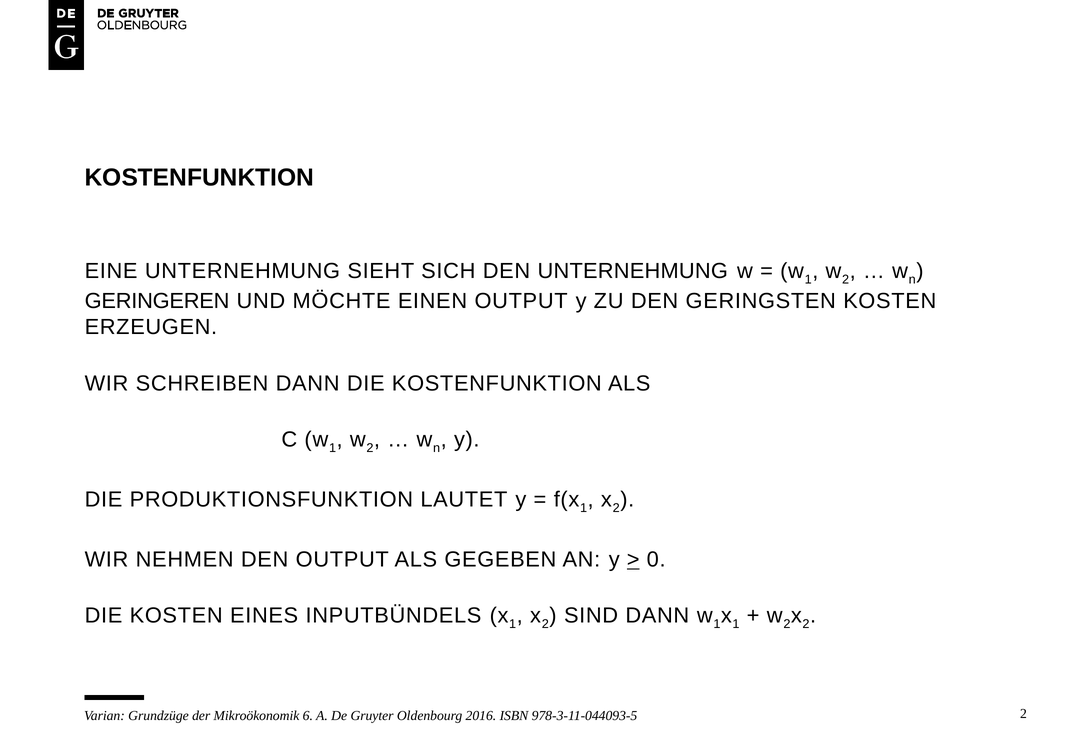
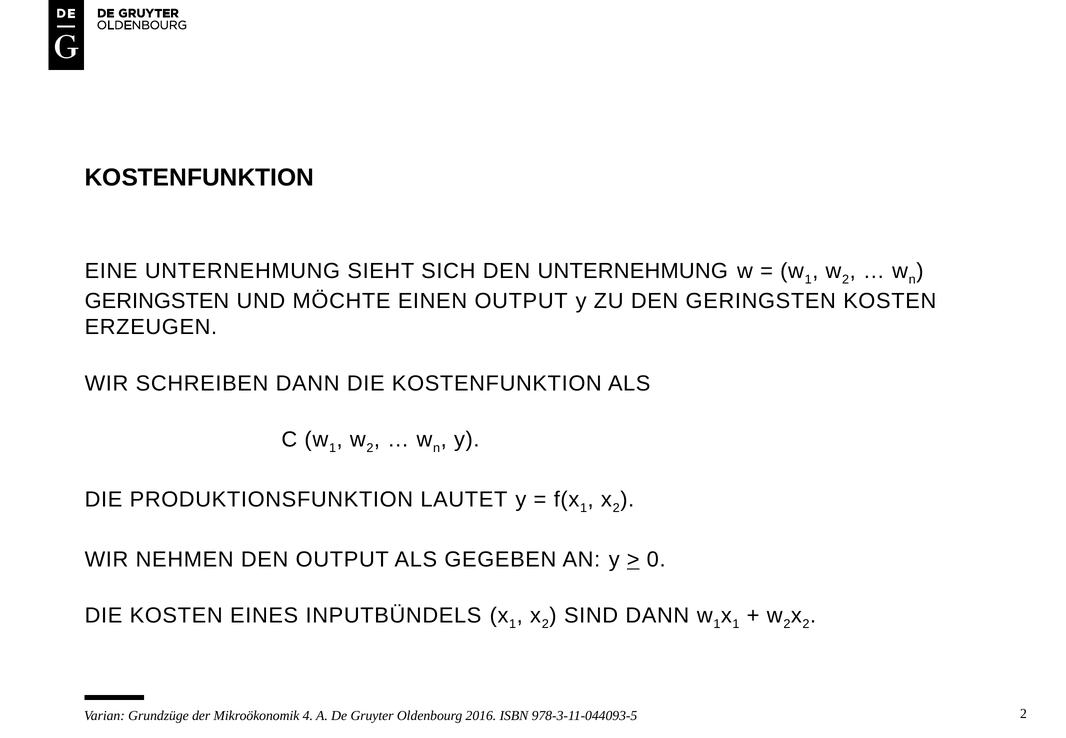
GERINGEREN: GERINGEREN -> GERINGSTEN (157, 301)
6: 6 -> 4 (308, 716)
